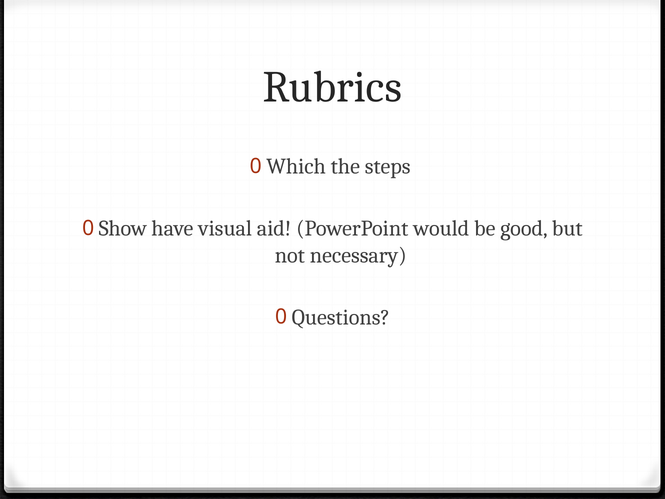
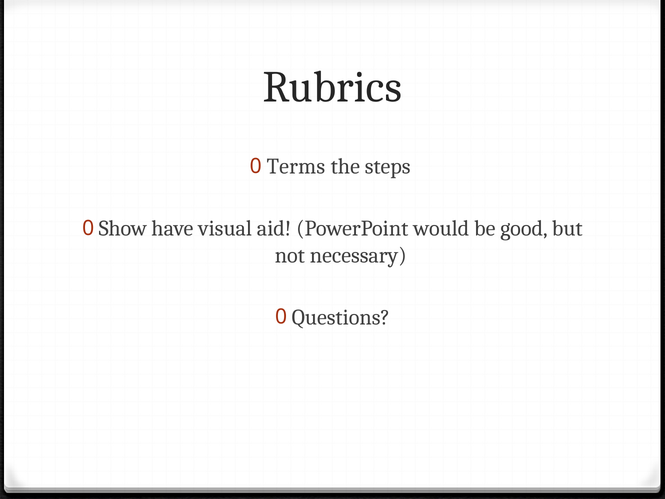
Which: Which -> Terms (296, 166)
